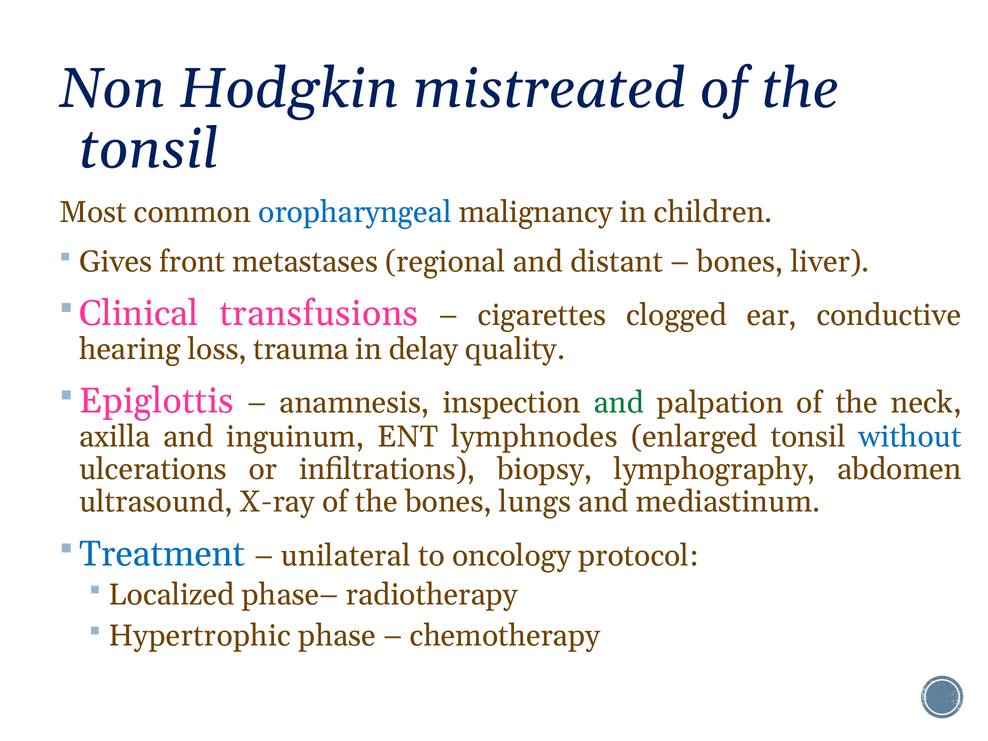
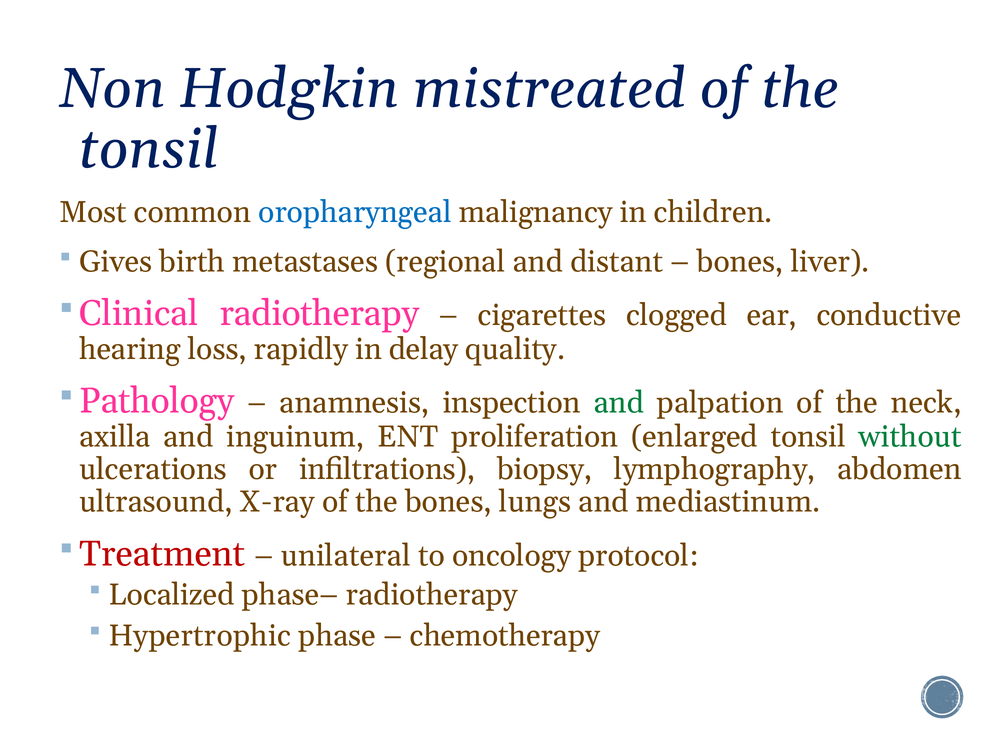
front: front -> birth (192, 262)
Clinical transfusions: transfusions -> radiotherapy (319, 314)
trauma: trauma -> rapidly (301, 349)
Epiglottis: Epiglottis -> Pathology (157, 401)
lymphnodes: lymphnodes -> proliferation (535, 437)
without colour: blue -> green (910, 437)
Treatment colour: blue -> red (162, 554)
